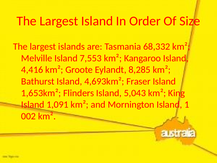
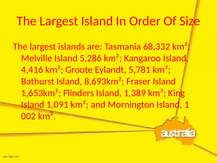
7,553: 7,553 -> 5,286 (91, 58)
8,285: 8,285 -> 5,781 (140, 70)
4,693km²: 4,693km² -> 8,693km² (104, 81)
5,043: 5,043 -> 1,389 (135, 93)
